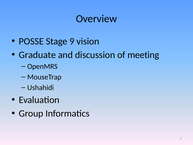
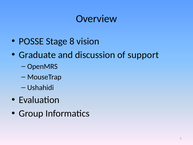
9: 9 -> 8 (72, 41)
meeting: meeting -> support (143, 55)
